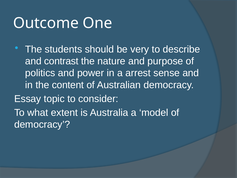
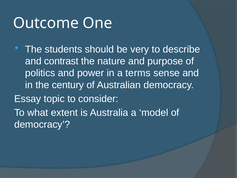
arrest: arrest -> terms (138, 73)
content: content -> century (68, 85)
